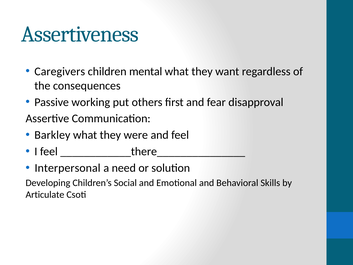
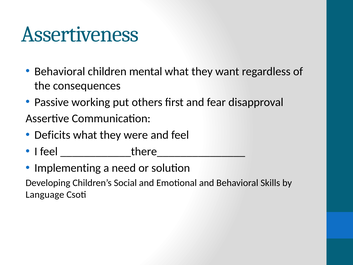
Caregivers: Caregivers -> Behavioral (60, 71)
Barkley: Barkley -> Deficits (52, 135)
Interpersonal: Interpersonal -> Implementing (68, 168)
Articulate: Articulate -> Language (45, 194)
